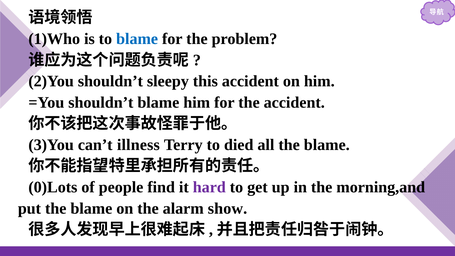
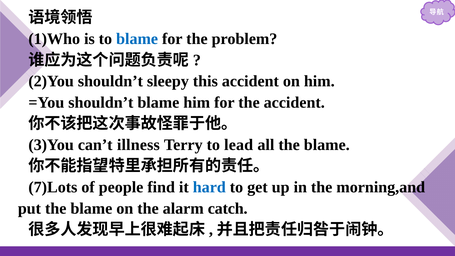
died: died -> lead (239, 145)
0)Lots: 0)Lots -> 7)Lots (53, 187)
hard colour: purple -> blue (209, 187)
show: show -> catch (228, 208)
